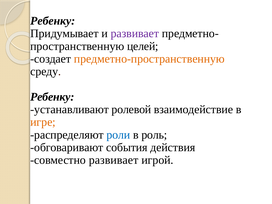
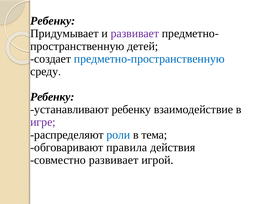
целей: целей -> детей (143, 46)
предметно-пространственную colour: orange -> blue (149, 59)
устанавливают ролевой: ролевой -> ребенку (131, 109)
игре colour: orange -> purple (43, 122)
роль: роль -> тема (154, 135)
события: события -> правила (127, 147)
